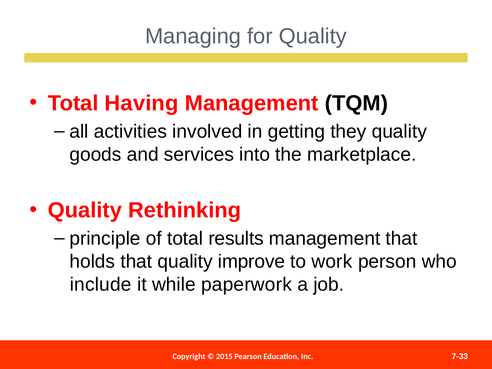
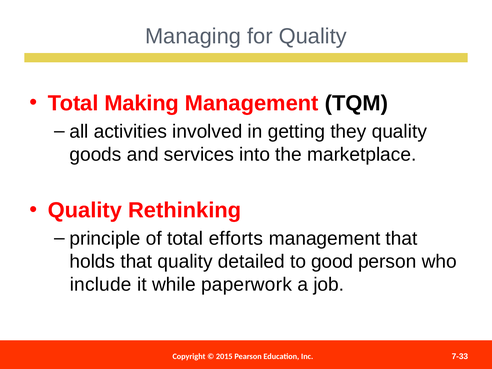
Having: Having -> Making (142, 103)
results: results -> efforts (236, 239)
improve: improve -> detailed (251, 262)
work: work -> good (332, 262)
